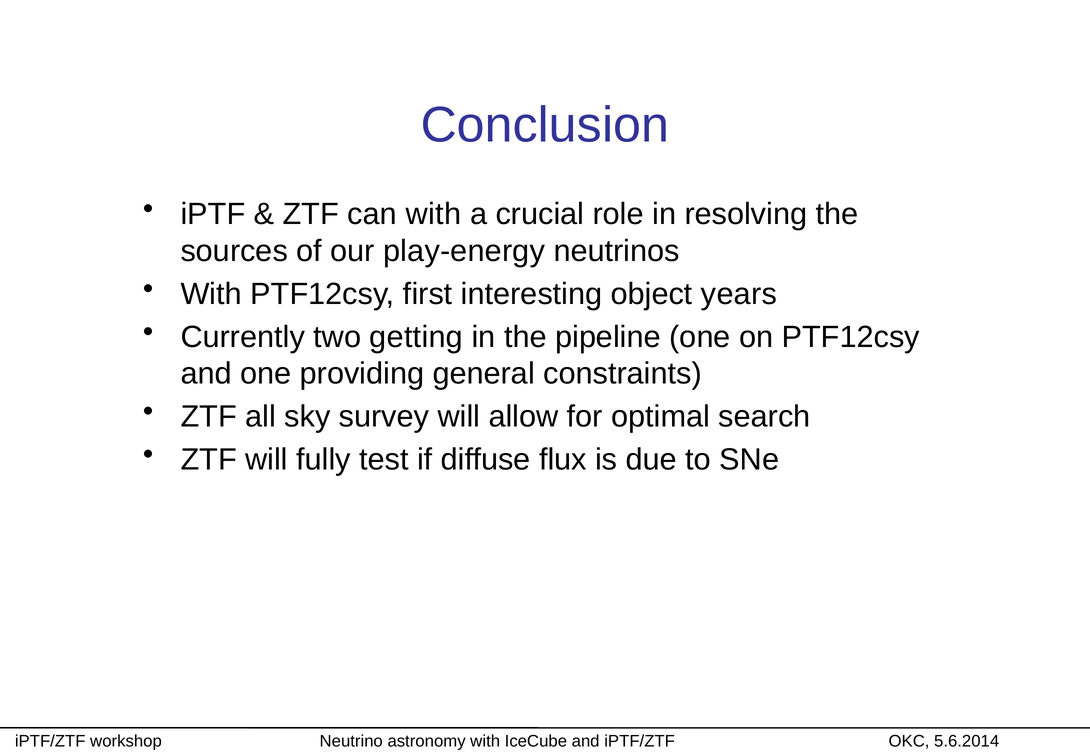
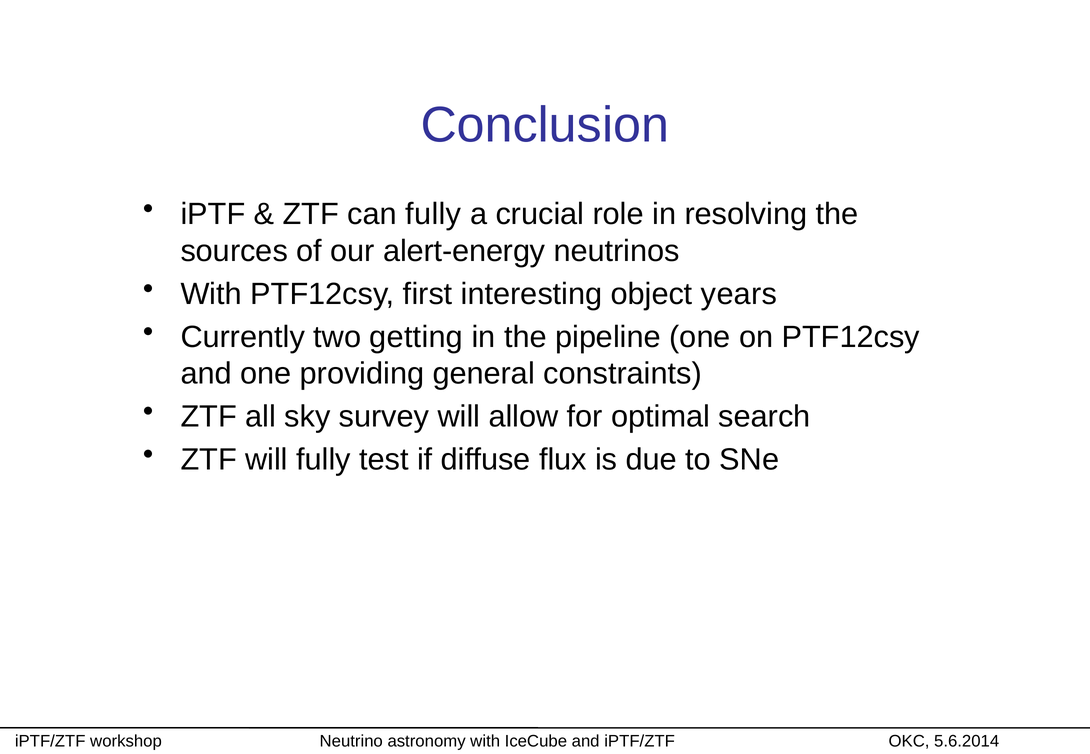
can with: with -> fully (433, 214)
play-energy: play-energy -> alert-energy (464, 251)
